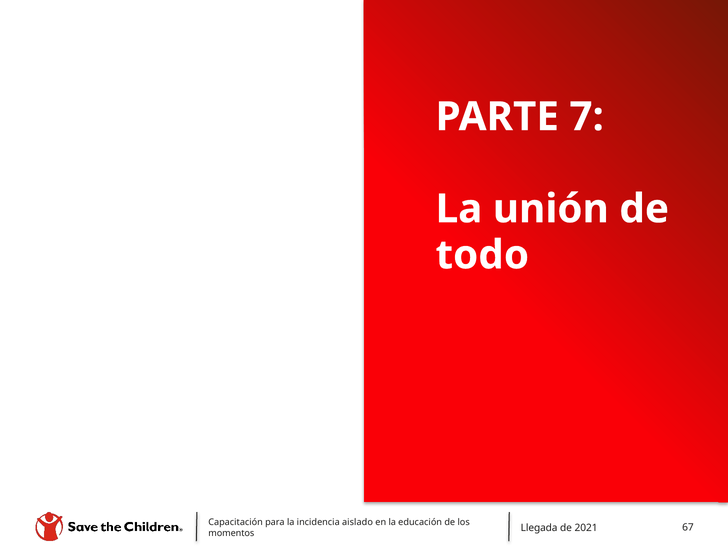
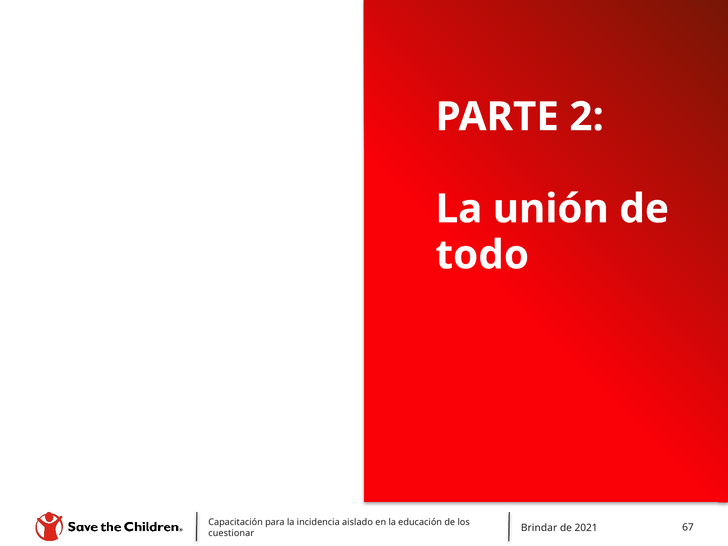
7: 7 -> 2 (587, 117)
Llegada: Llegada -> Brindar (539, 528)
momentos: momentos -> cuestionar (231, 533)
